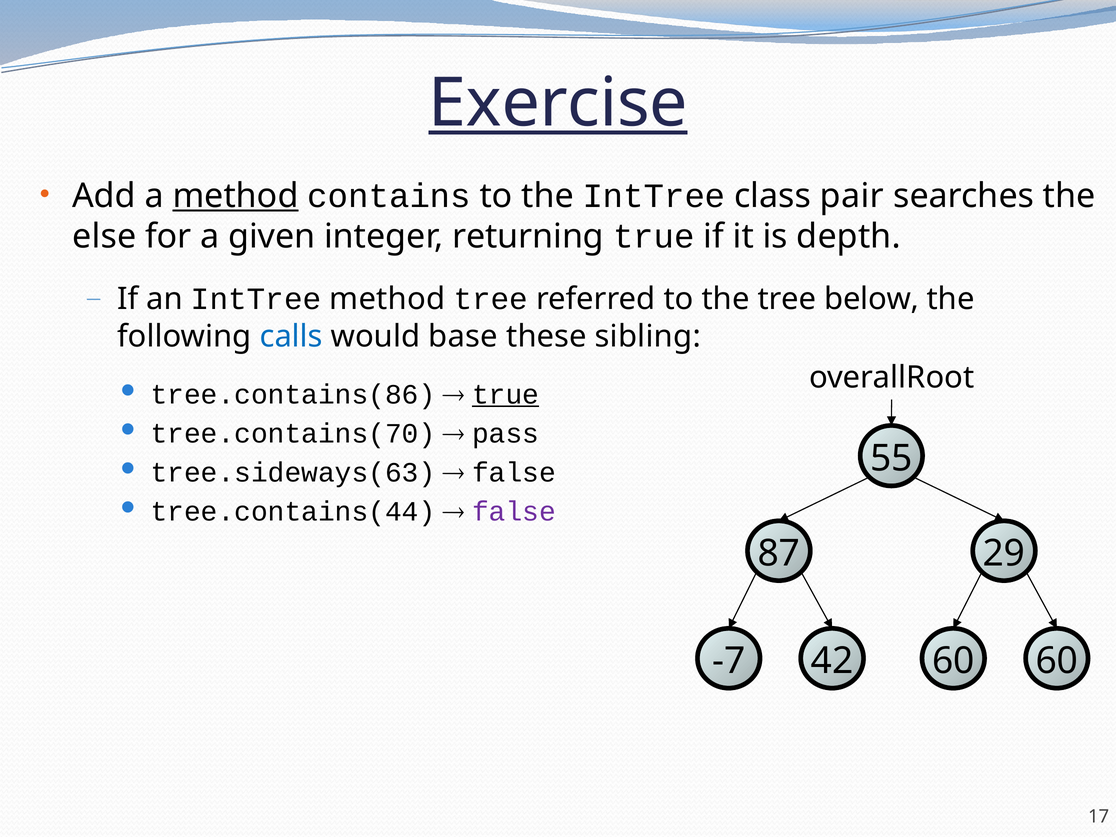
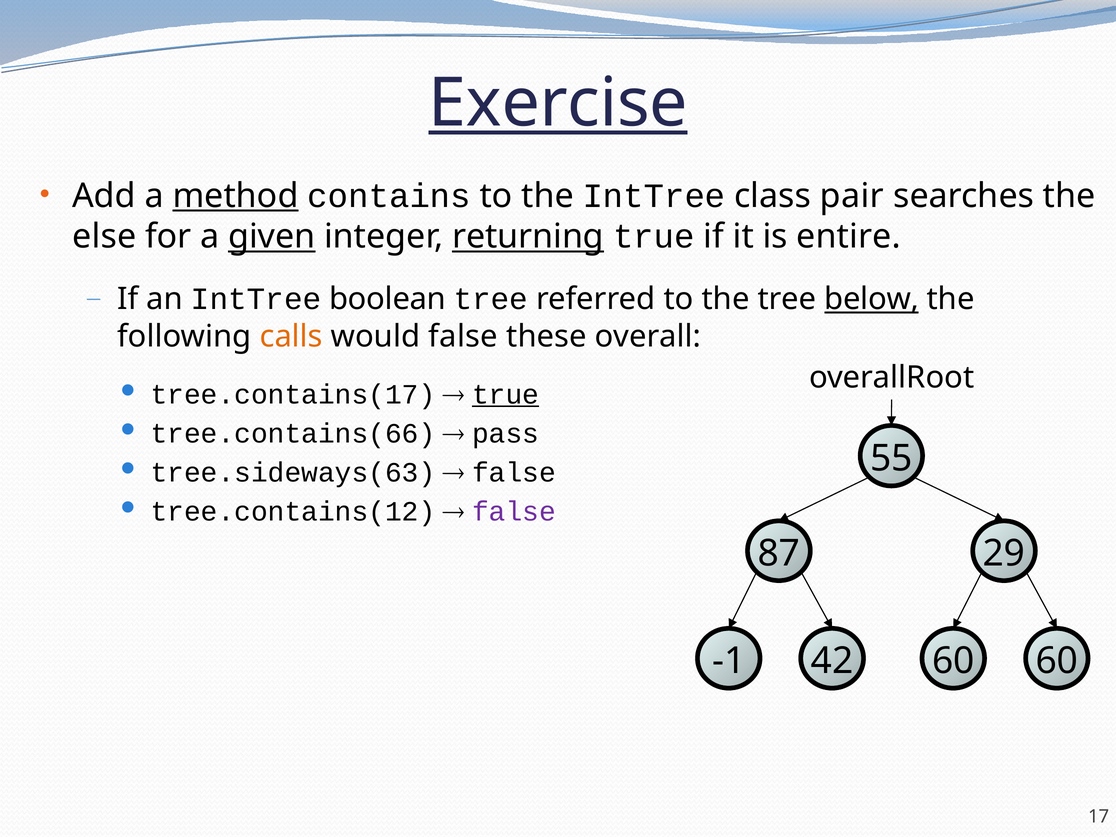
given underline: none -> present (272, 237)
returning underline: none -> present (528, 237)
depth: depth -> entire (849, 237)
IntTree method: method -> boolean (388, 299)
below underline: none -> present (872, 299)
calls colour: blue -> orange (291, 336)
would base: base -> false (463, 336)
sibling: sibling -> overall (648, 336)
tree.contains(86: tree.contains(86 -> tree.contains(17 (293, 394)
tree.contains(70: tree.contains(70 -> tree.contains(66 (293, 433)
tree.contains(44: tree.contains(44 -> tree.contains(12 (293, 511)
-7: -7 -> -1 (729, 661)
